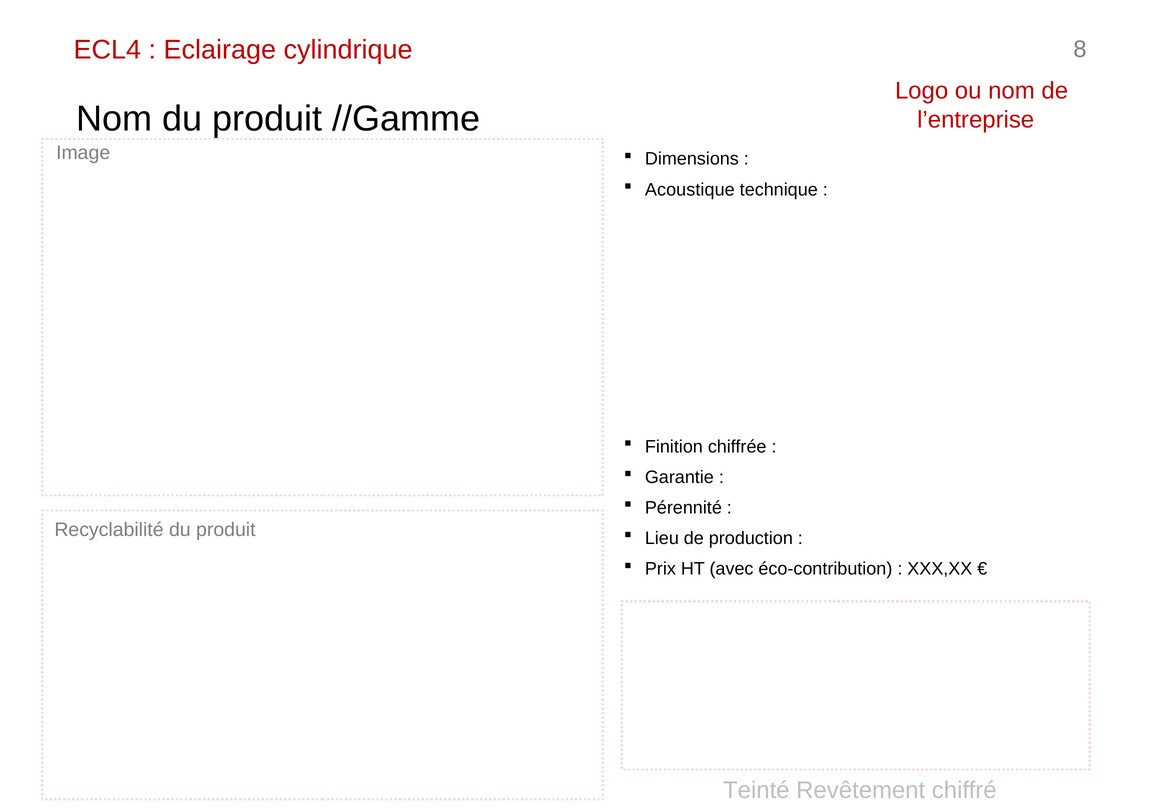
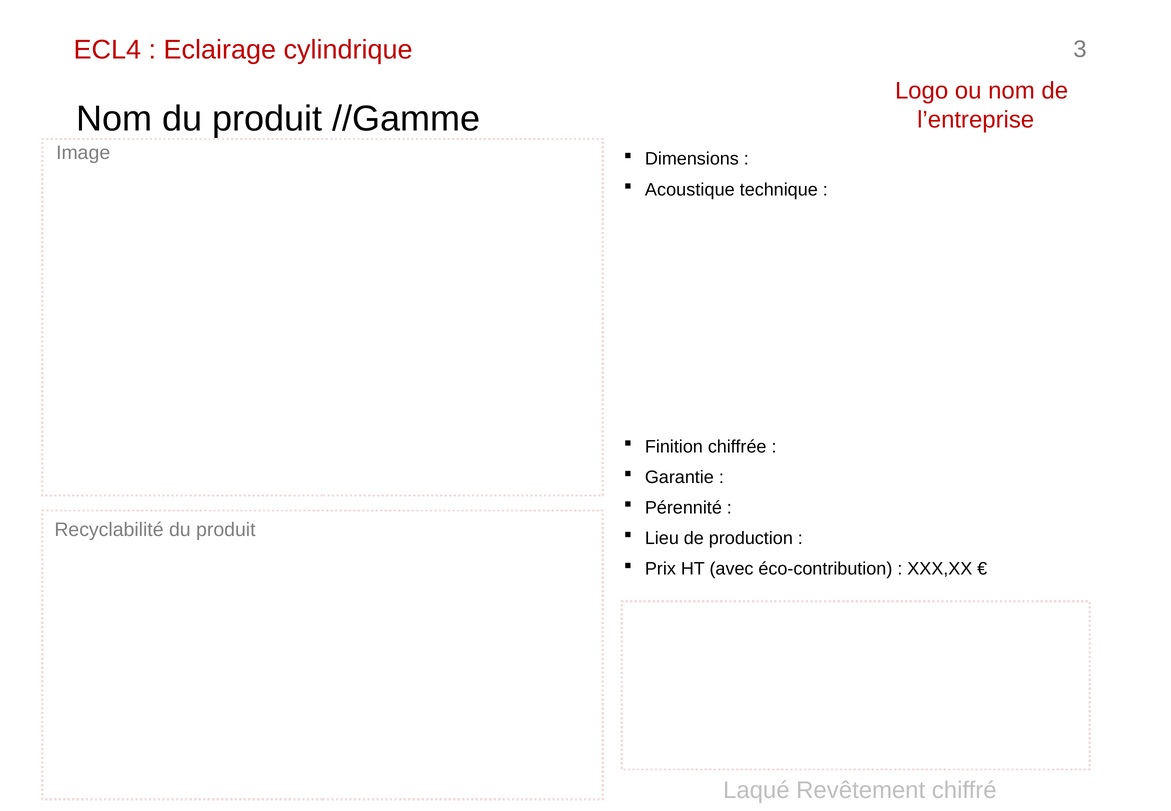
8: 8 -> 3 (1080, 49)
Teinté: Teinté -> Laqué (756, 790)
